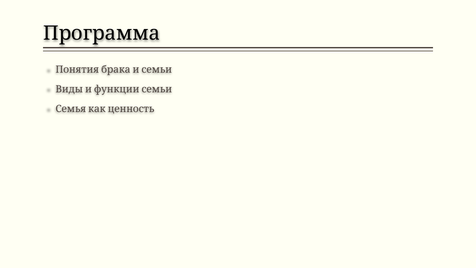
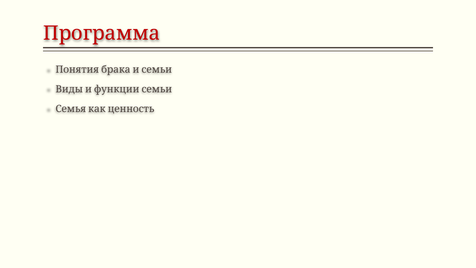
Программа colour: black -> red (102, 33)
